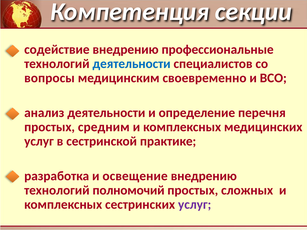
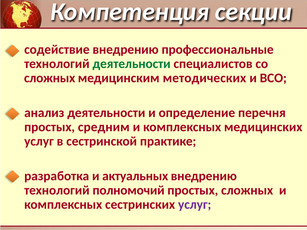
деятельности colour: blue -> green (132, 64)
вопросы: вопросы -> сложных (50, 78)
своевременно: своевременно -> методических (204, 78)
освещение: освещение -> актуальных (135, 176)
